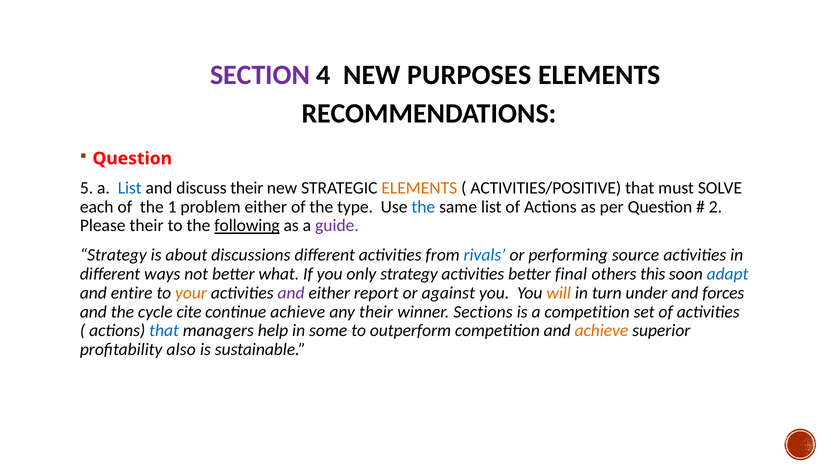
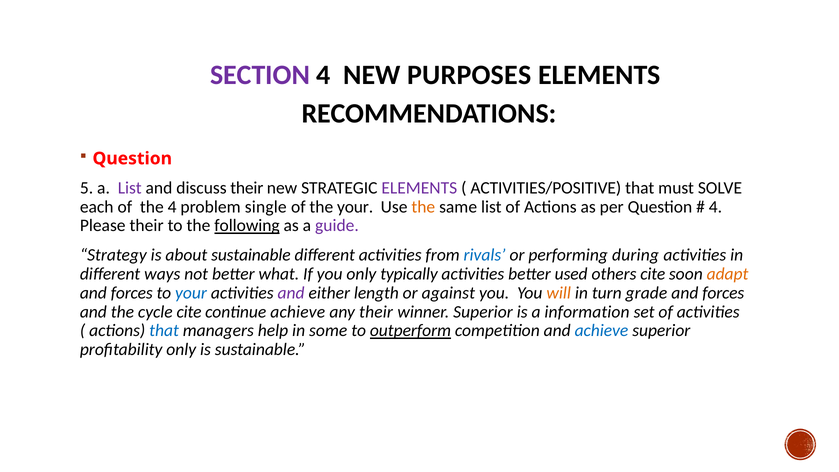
List colour: blue -> purple (130, 188)
ELEMENTS colour: orange -> purple (419, 188)
the 1: 1 -> 4 (172, 207)
problem either: either -> single (266, 207)
the type: type -> your (355, 207)
the colour: blue -> orange (423, 207)
2: 2 -> 4 (715, 207)
about discussions: discussions -> sustainable (251, 255)
source: source -> during (636, 255)
only strategy: strategy -> typically (409, 274)
final: final -> used (571, 274)
others this: this -> cite (653, 274)
adapt colour: blue -> orange (728, 274)
entire: entire -> forces (132, 293)
your colour: orange -> blue (191, 293)
report: report -> length (376, 293)
under: under -> grade (646, 293)
winner Sections: Sections -> Superior (483, 312)
a competition: competition -> information (587, 312)
outperform underline: none -> present (410, 331)
achieve colour: orange -> blue (601, 331)
profitability also: also -> only (181, 350)
